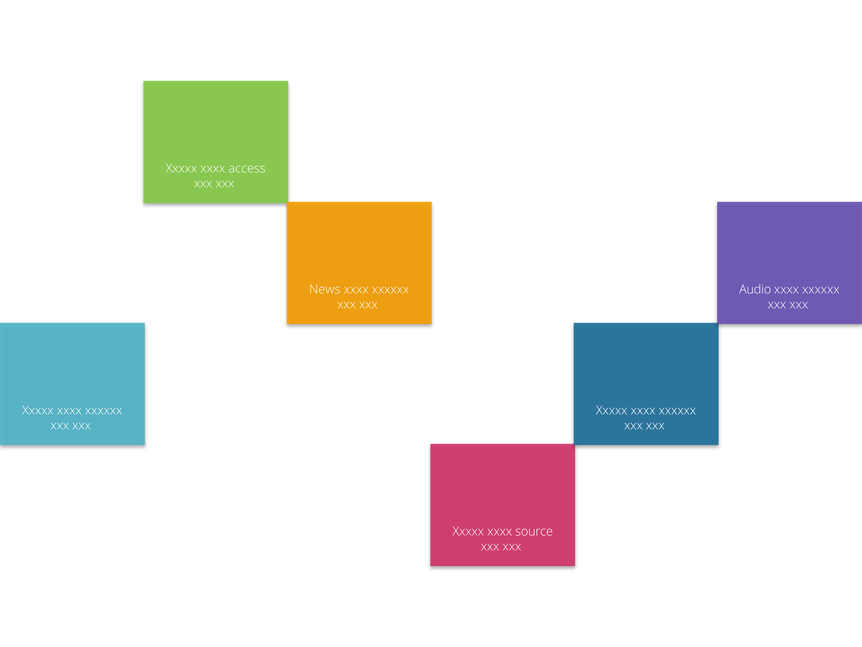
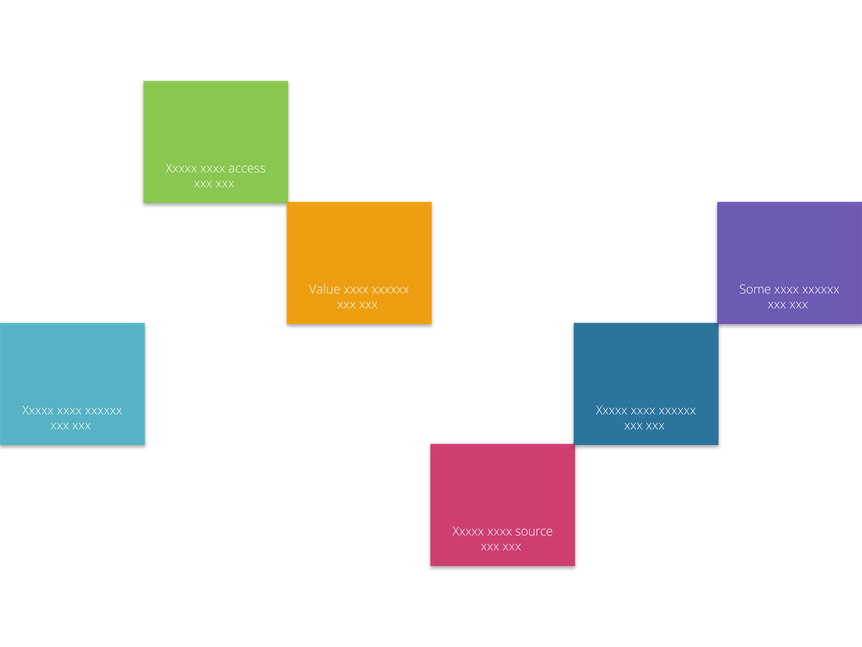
News: News -> Value (325, 289)
Audio: Audio -> Some (755, 289)
